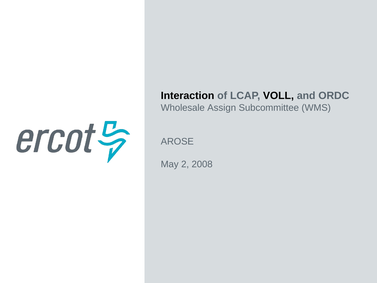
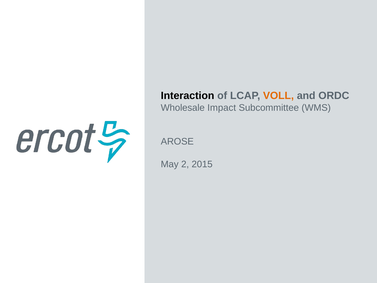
VOLL colour: black -> orange (278, 96)
Assign: Assign -> Impact (222, 108)
2008: 2008 -> 2015 (202, 164)
